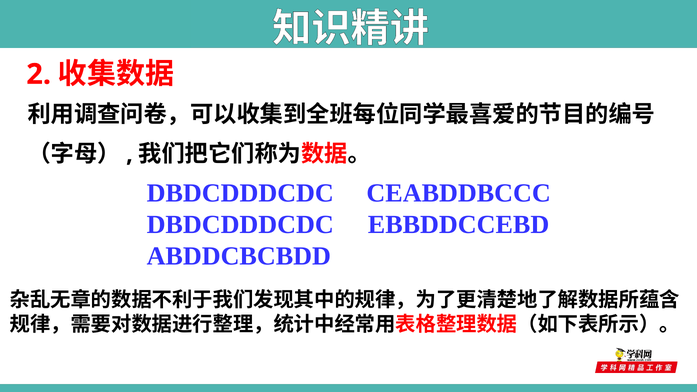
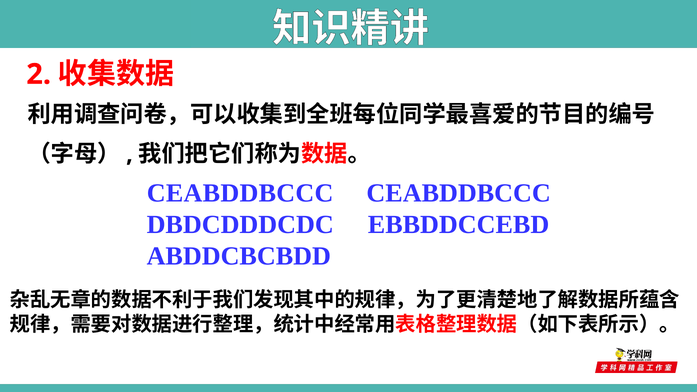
DBDCDDDCDC: DBDCDDDCDC -> CEABDDBCCC (240, 193)
